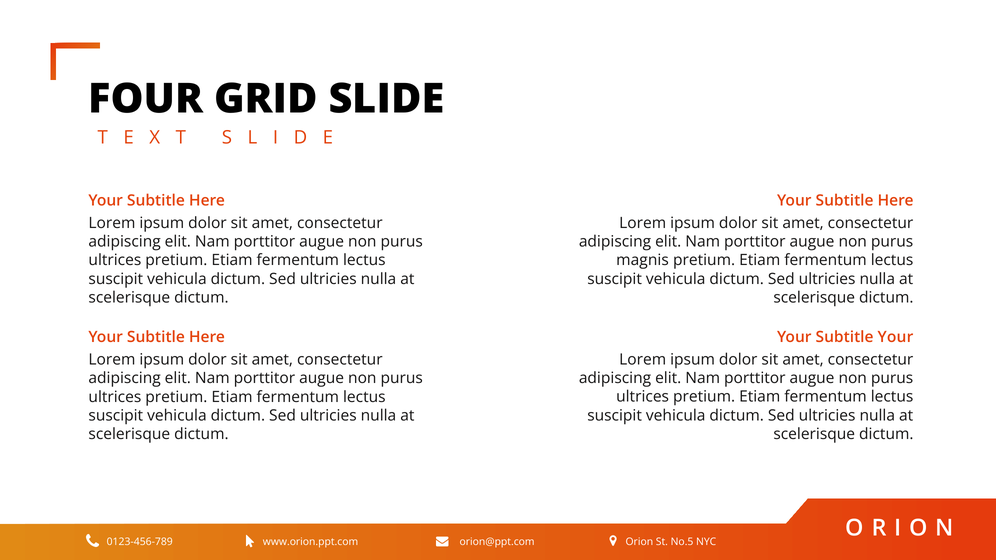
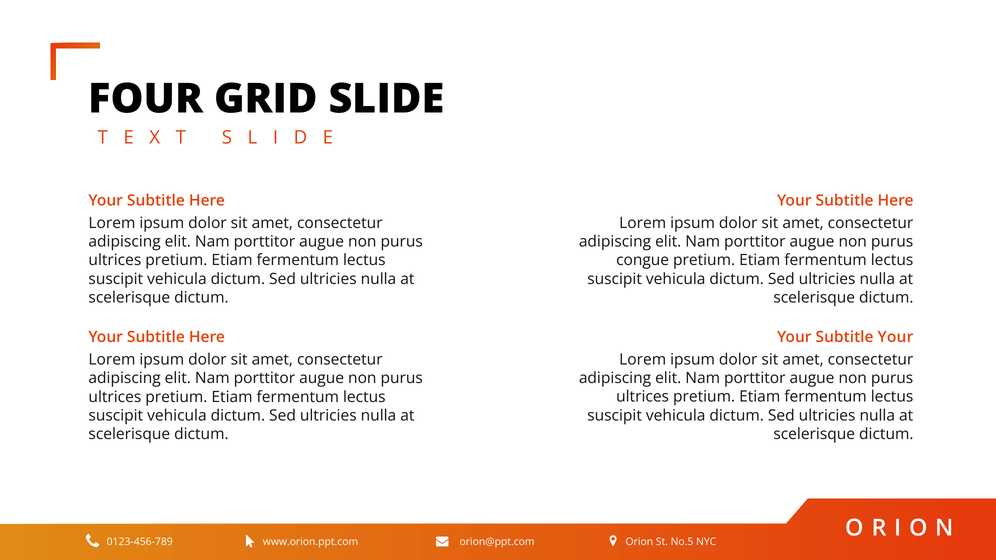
magnis: magnis -> congue (643, 260)
